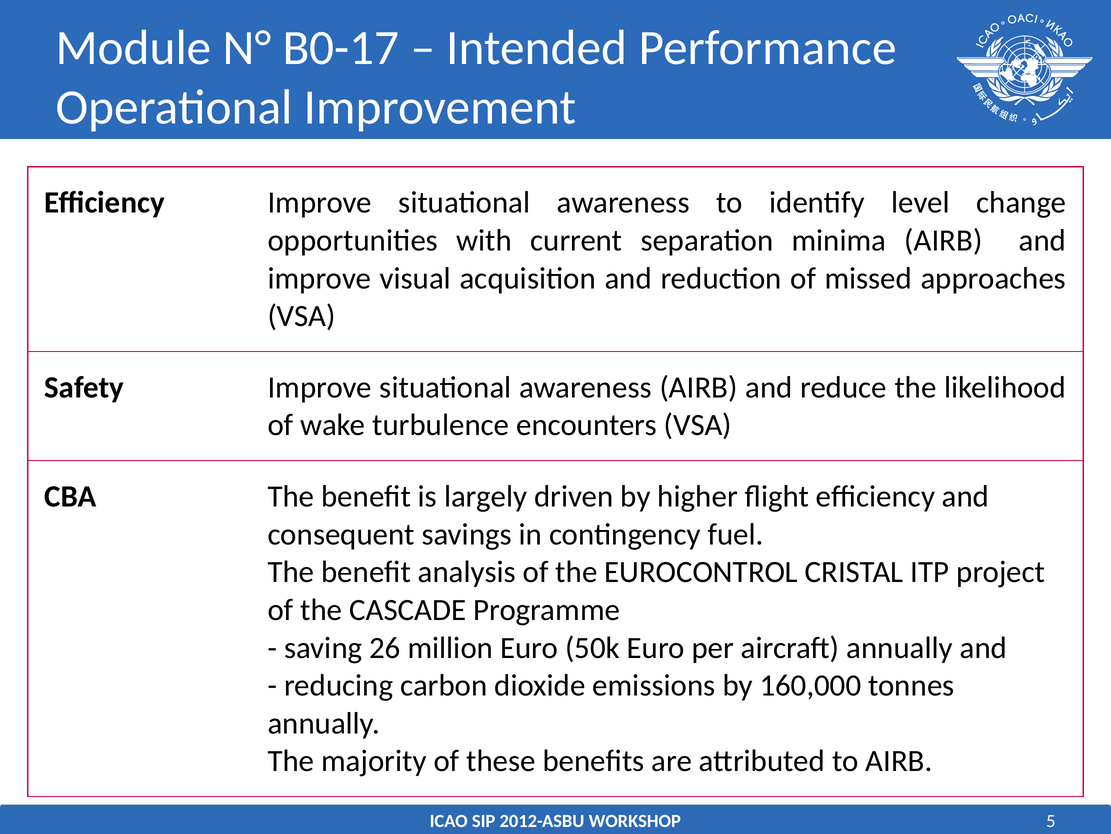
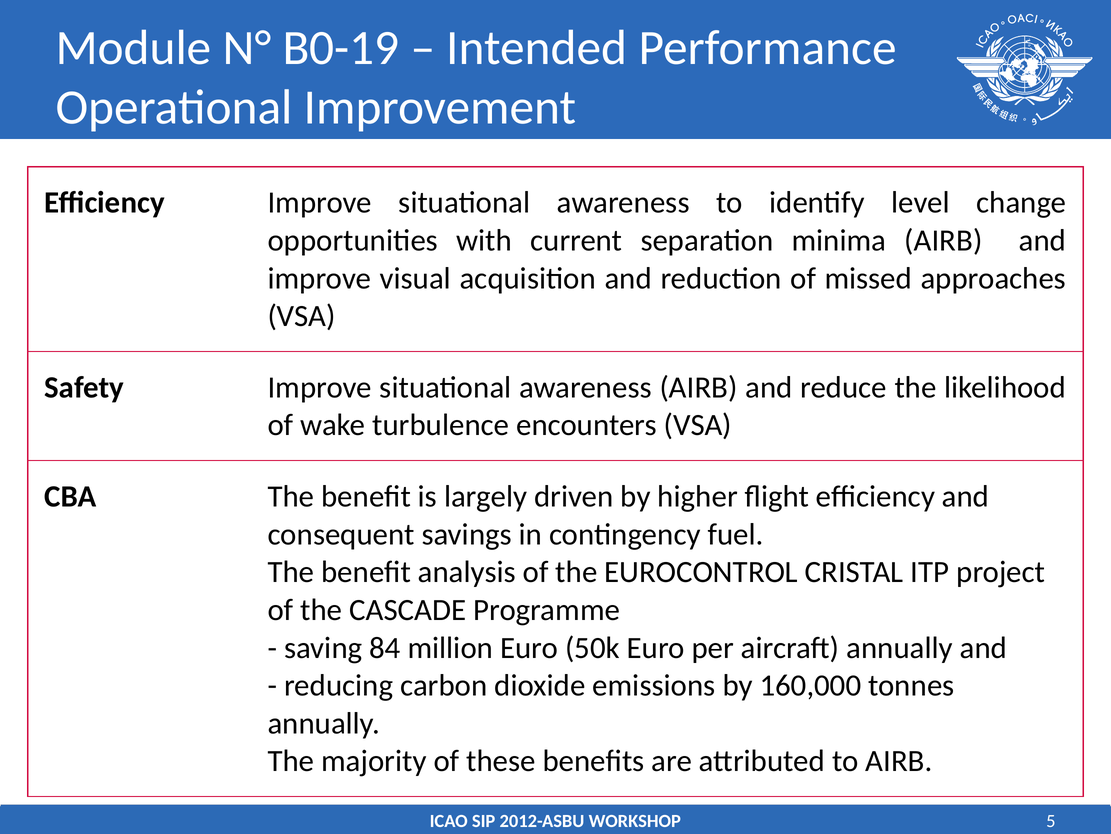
B0-17: B0-17 -> B0-19 (341, 48)
26: 26 -> 84 (385, 647)
